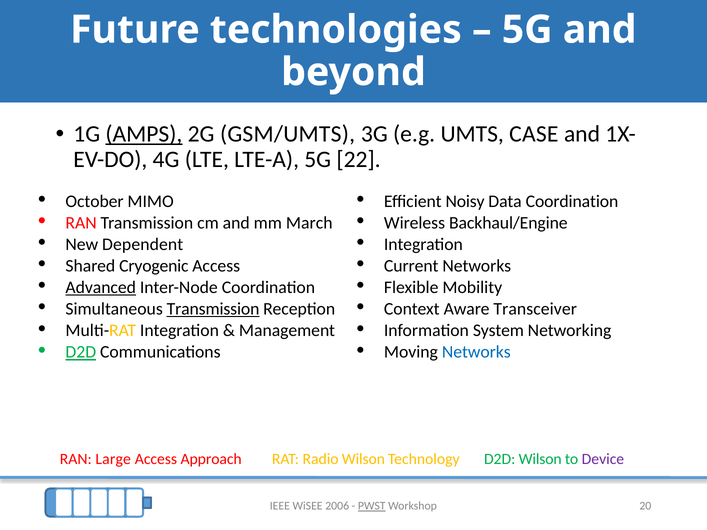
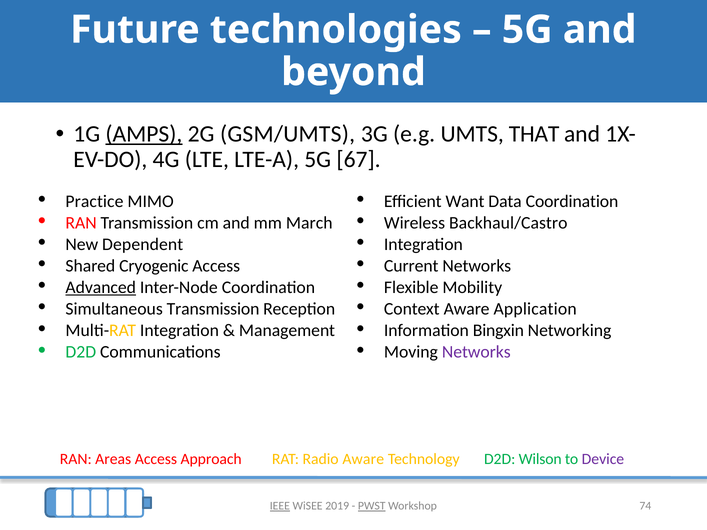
CASE: CASE -> THAT (534, 134)
22: 22 -> 67 (359, 160)
October: October -> Practice (94, 201)
Noisy: Noisy -> Want (465, 201)
Backhaul/Engine: Backhaul/Engine -> Backhaul/Castro (508, 223)
Transmission underline: present -> none (213, 309)
Transceiver: Transceiver -> Application (535, 309)
System: System -> Bingxin (498, 331)
D2D underline: present -> none (81, 352)
Networks colour: blue -> purple (476, 352)
Large: Large -> Areas (113, 459)
Radio Wilson: Wilson -> Aware (363, 459)
IEEE underline: none -> present (280, 506)
2006: 2006 -> 2019 (337, 506)
20: 20 -> 74 (645, 506)
